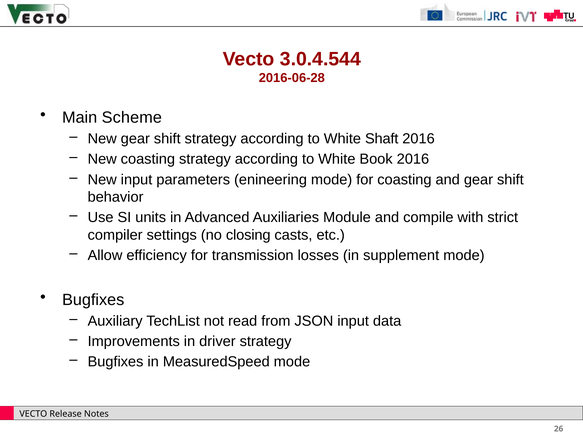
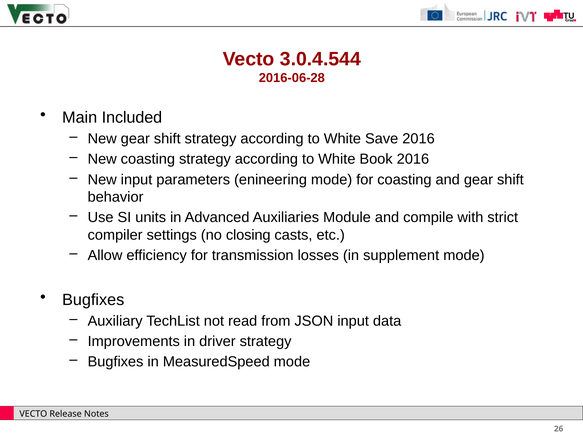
Scheme: Scheme -> Included (132, 118)
Shaft: Shaft -> Save (382, 139)
